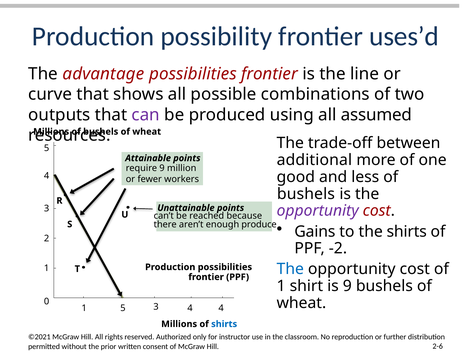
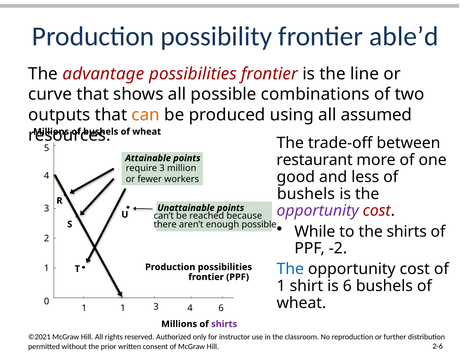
uses’d: uses’d -> able’d (404, 36)
can colour: purple -> orange (146, 115)
additional: additional -> restaurant (315, 160)
require 9: 9 -> 3 (162, 168)
Gains: Gains -> While (315, 232)
enough produce: produce -> possible (259, 225)
is 9: 9 -> 6 (347, 286)
1 5: 5 -> 1 (123, 308)
4 4: 4 -> 6 (221, 308)
shirts colour: blue -> purple (224, 324)
